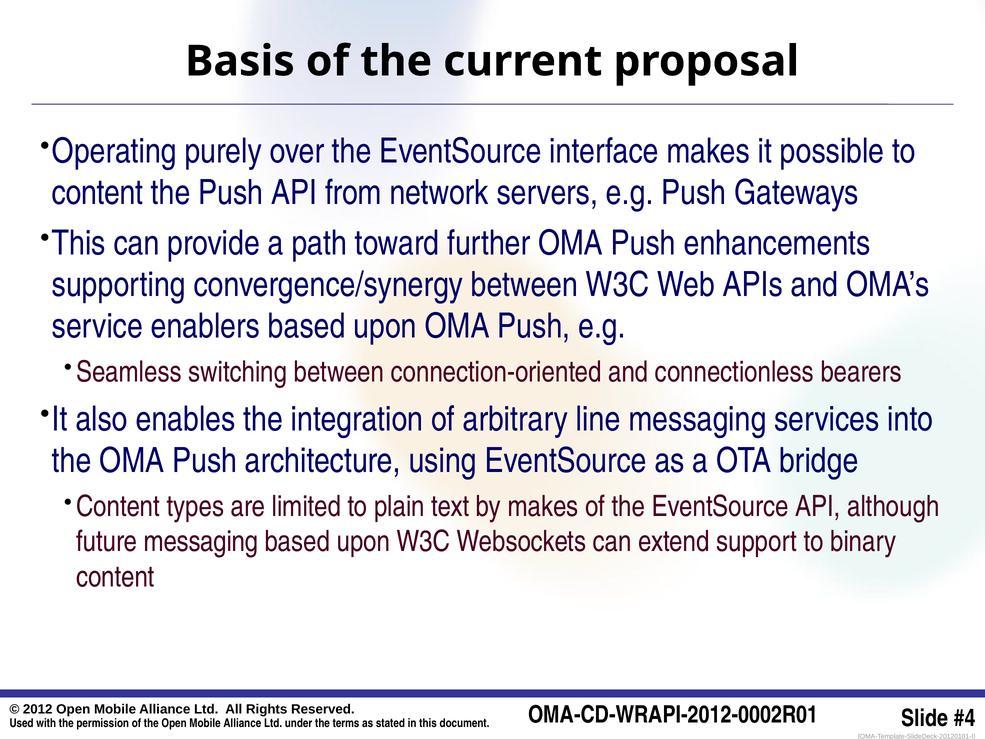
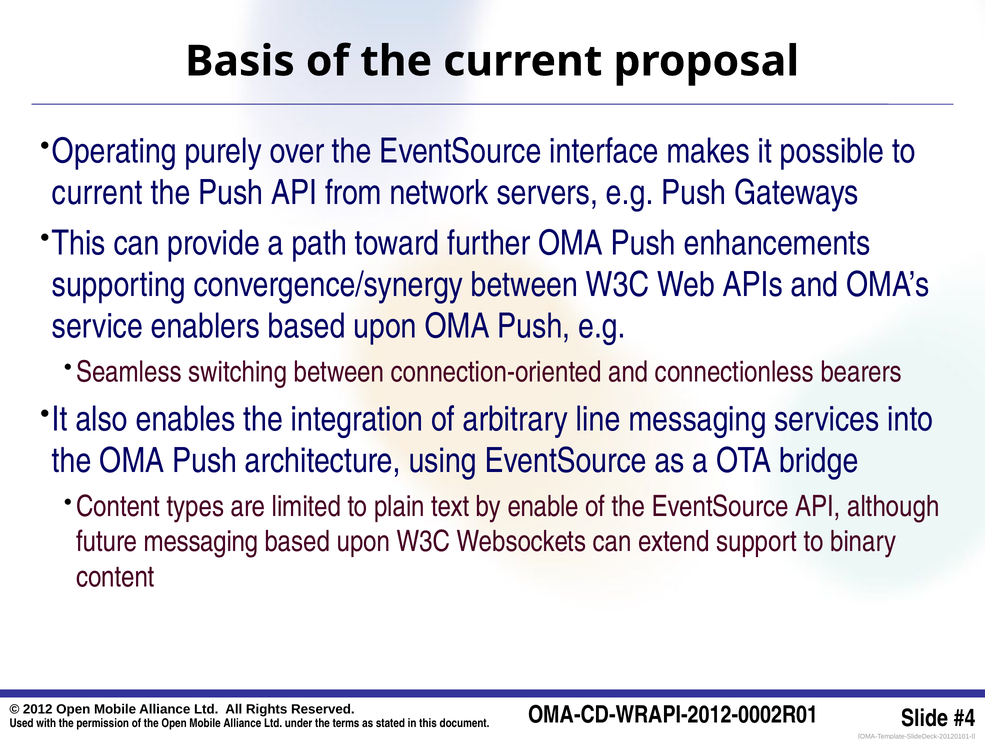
content: content -> current (97, 193)
by makes: makes -> enable (543, 506)
